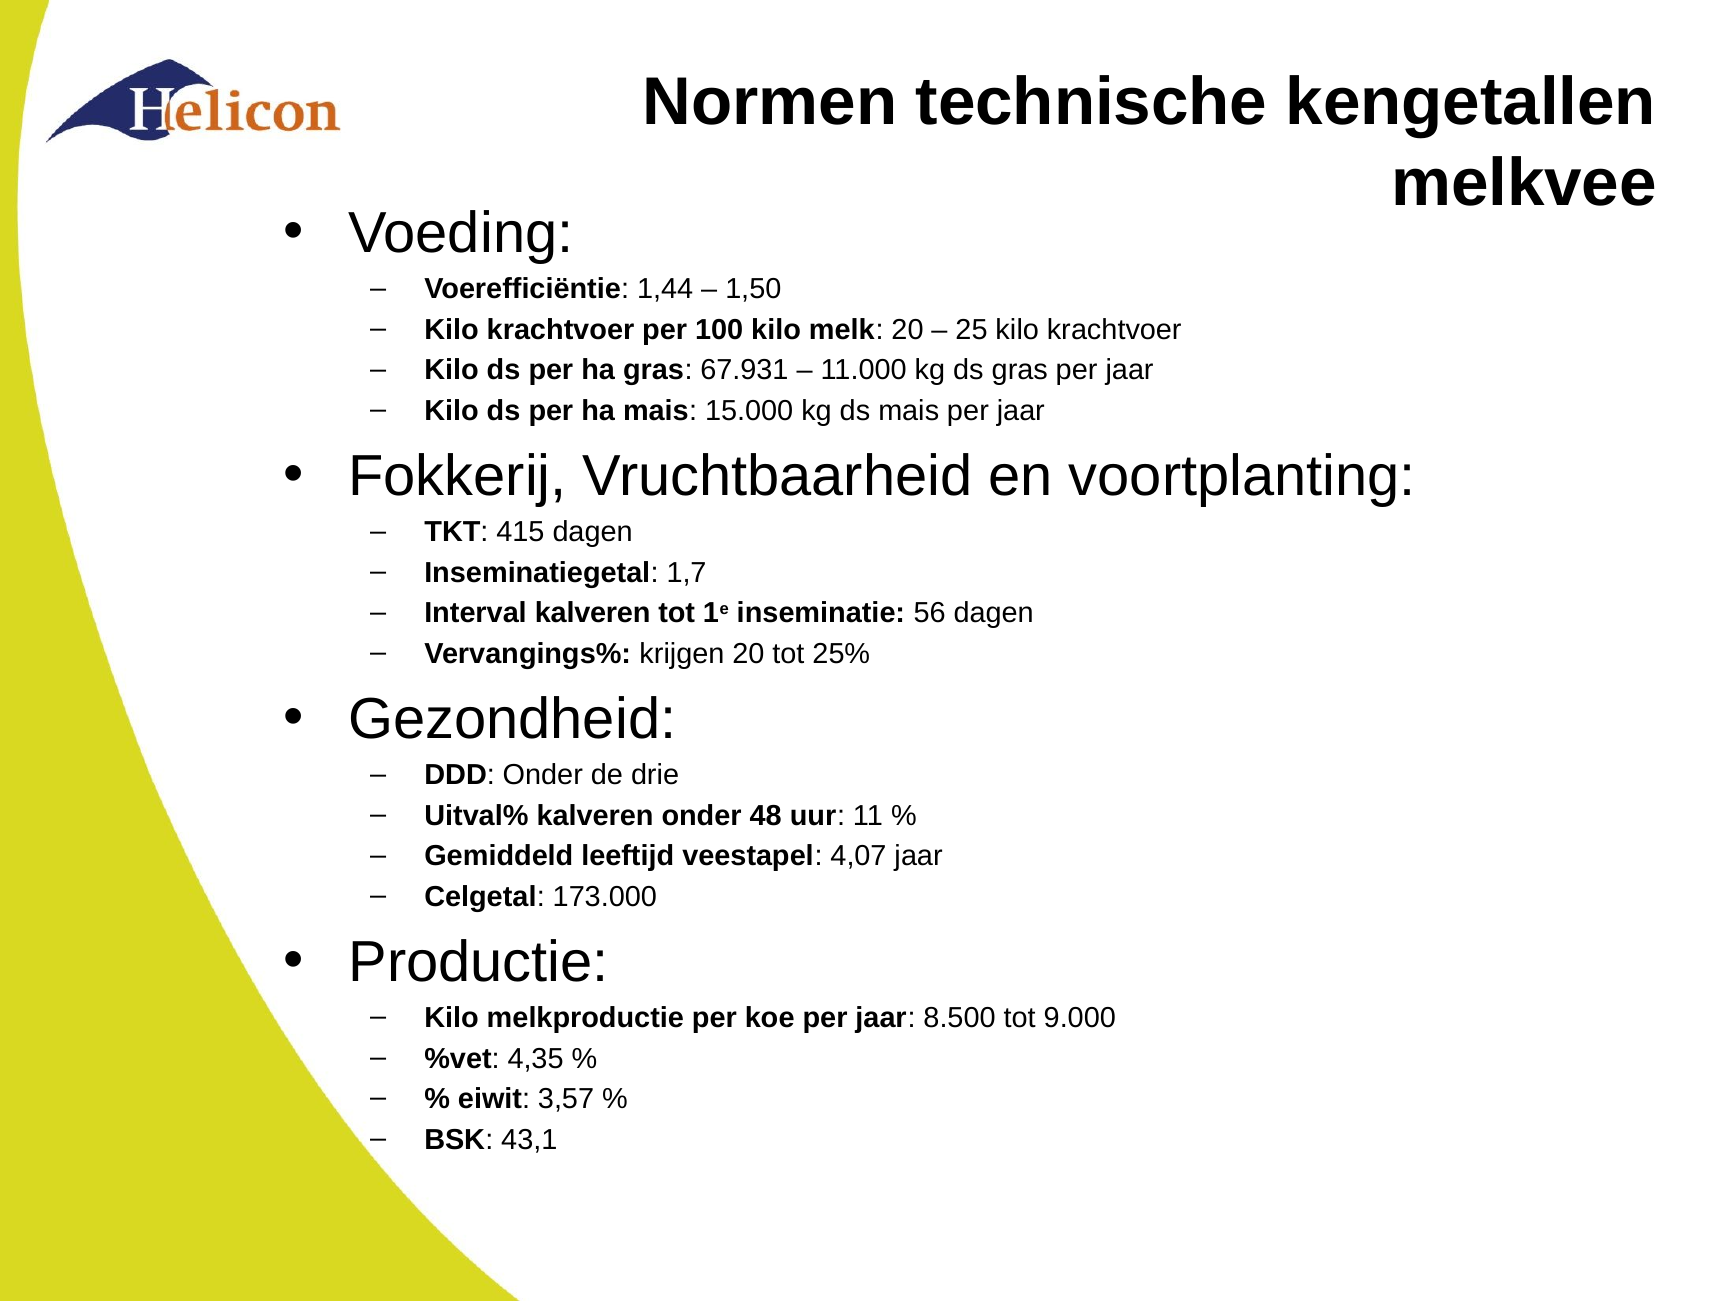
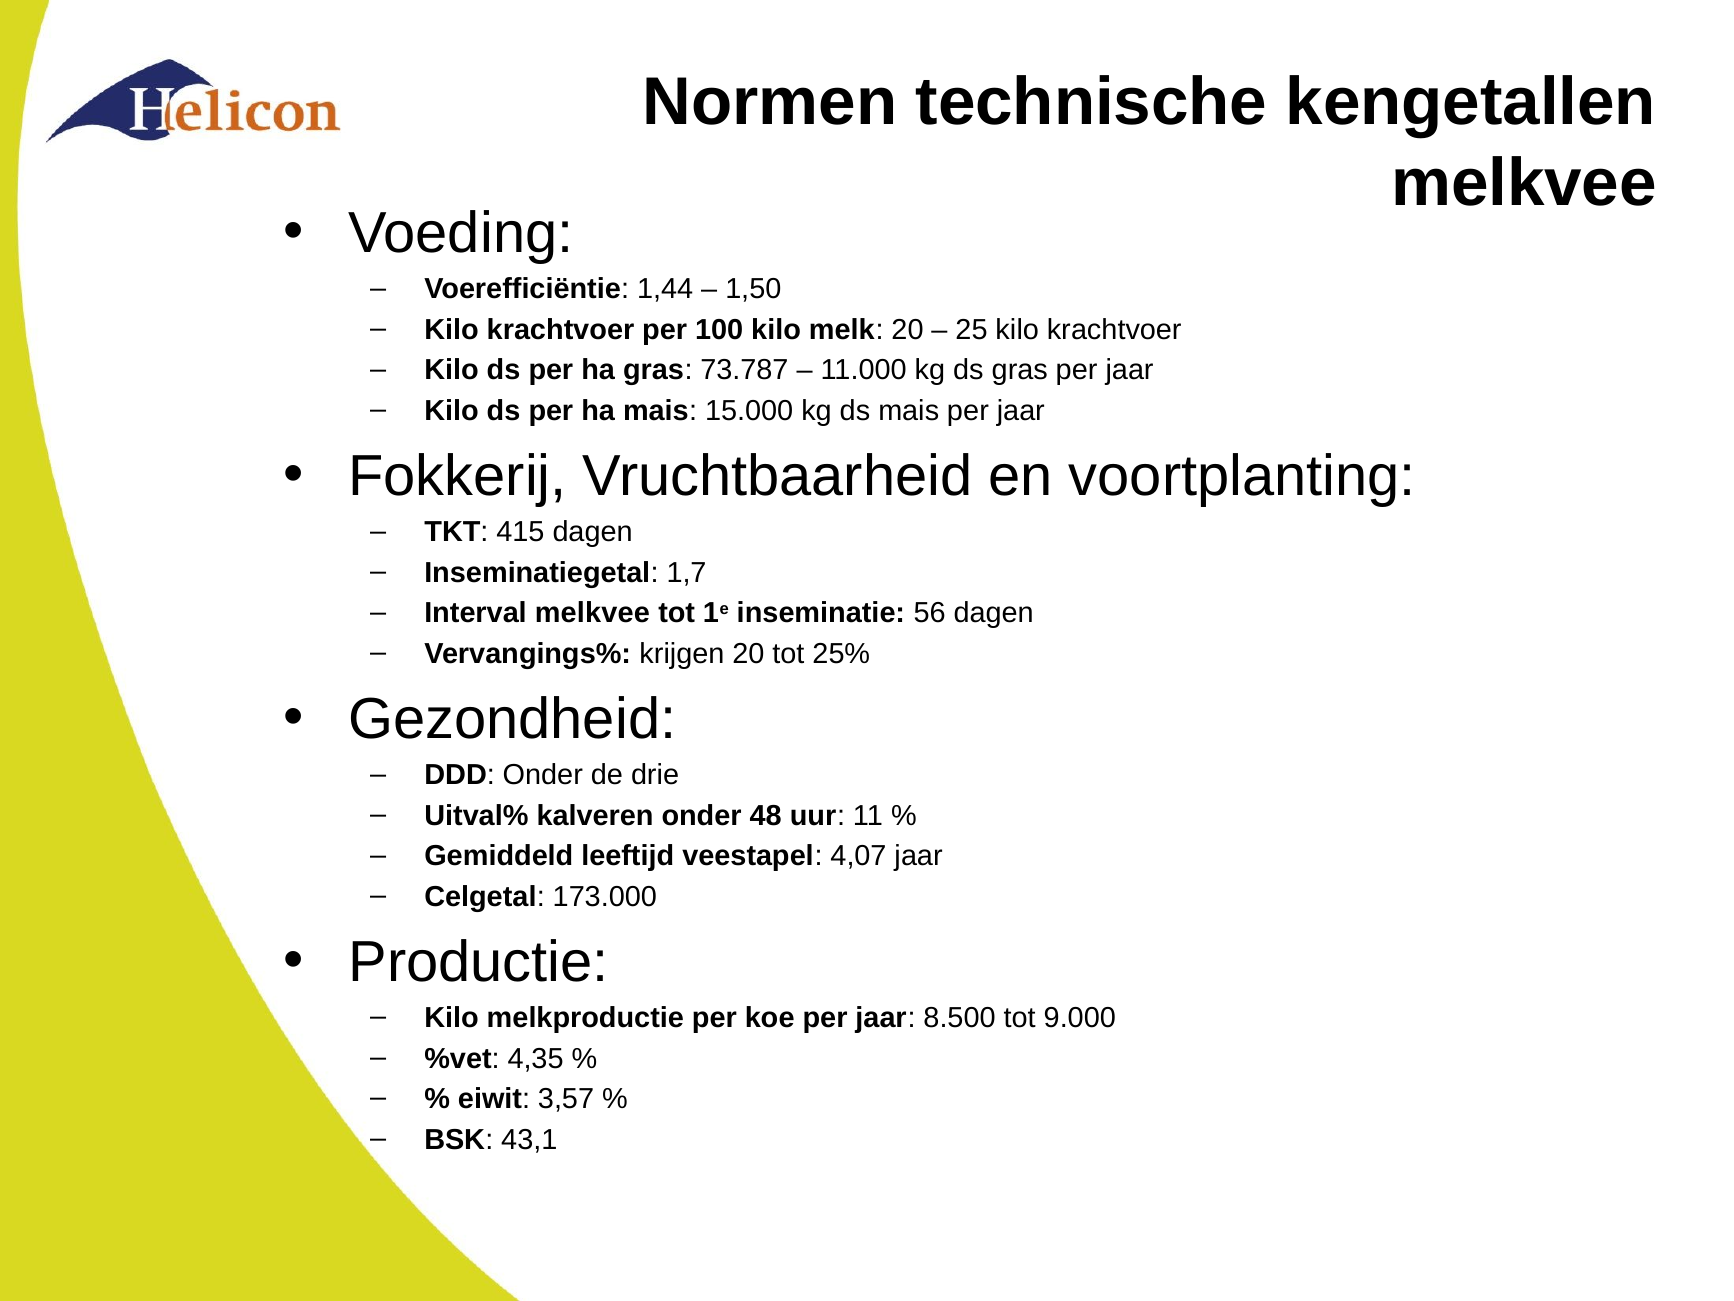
67.931: 67.931 -> 73.787 (744, 370)
Interval kalveren: kalveren -> melkvee (592, 613)
